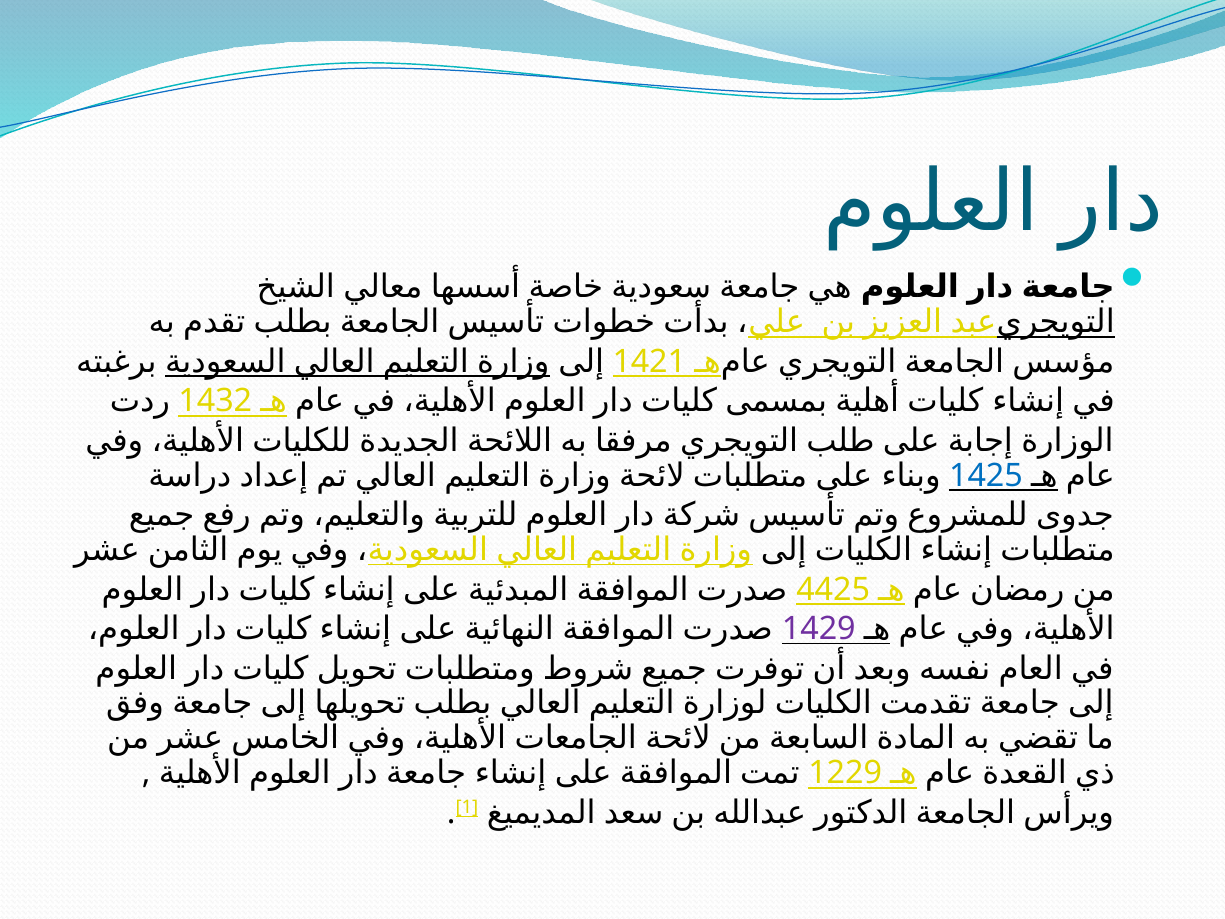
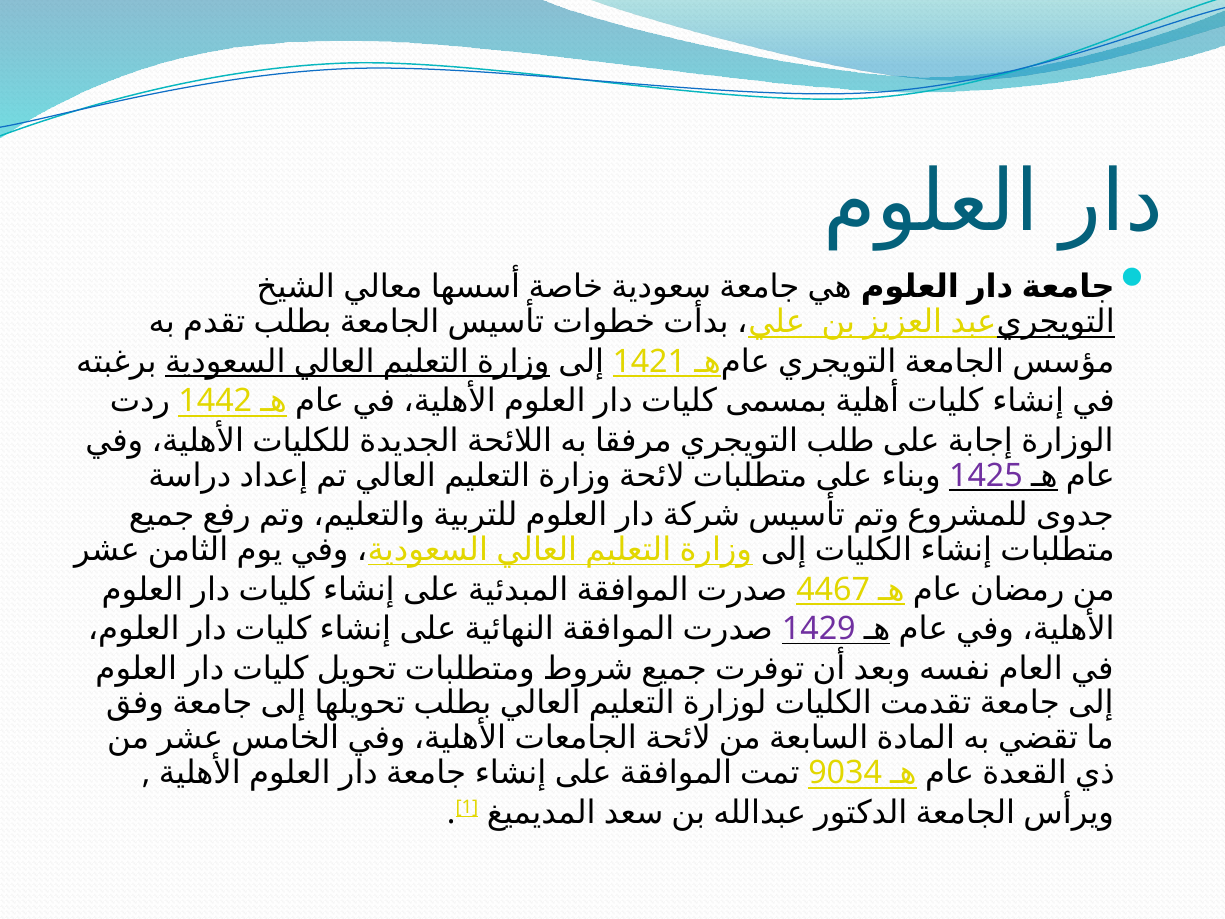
1432: 1432 -> 1442 (215, 401)
1425 colour: blue -> purple (986, 475)
4425: 4425 -> 4467 (833, 589)
1229: 1229 -> 9034 (845, 773)
